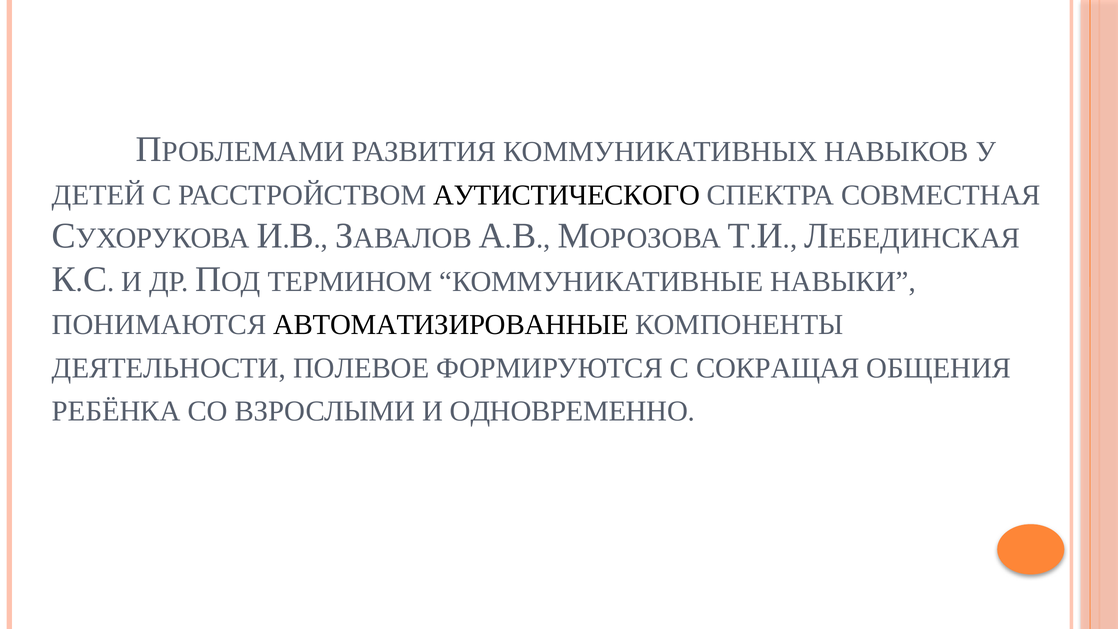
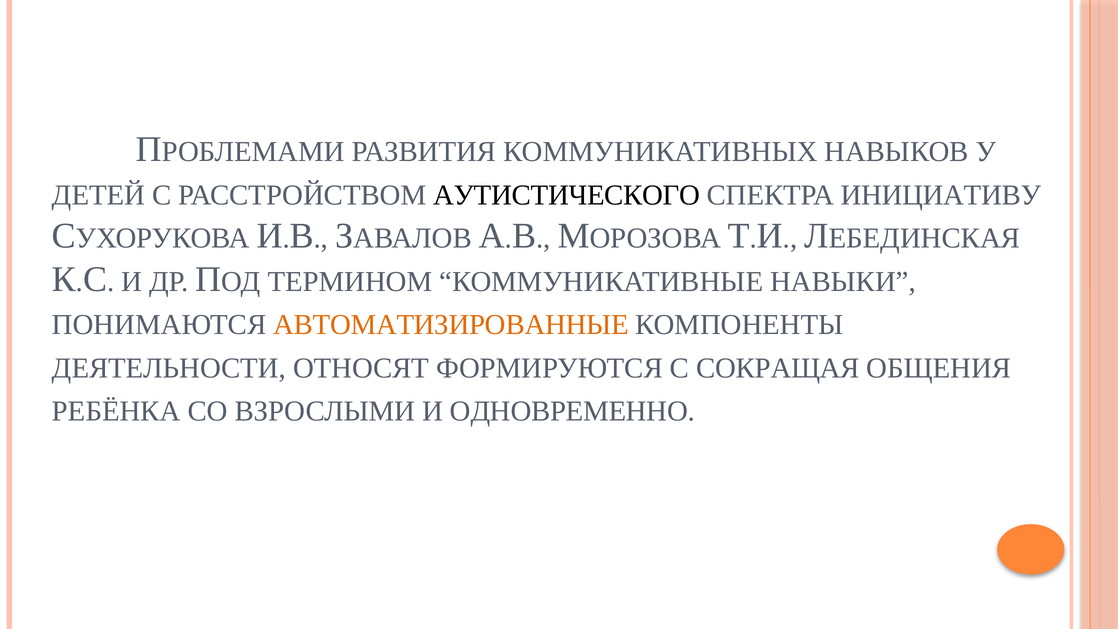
СОВМЕСТНАЯ: СОВМЕСТНАЯ -> ИНИЦИАТИВУ (941, 195)
АВТОМАТИЗИРОВАННЫЕ colour: black -> orange (451, 325)
ПОЛЕВОЕ: ПОЛЕВОЕ -> ОТНОСЯТ (361, 368)
